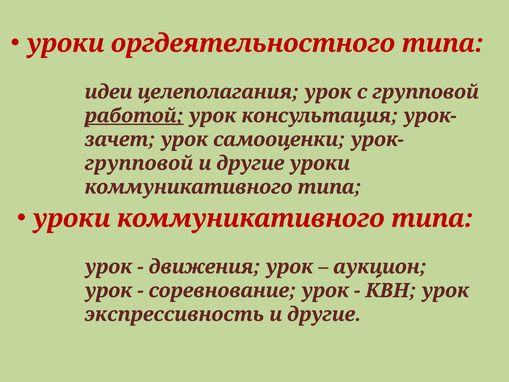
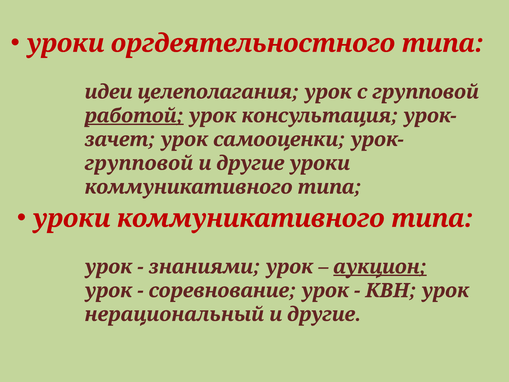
движения: движения -> знаниями (205, 267)
аукцион underline: none -> present (380, 267)
экспрессивность: экспрессивность -> нерациональный (174, 314)
